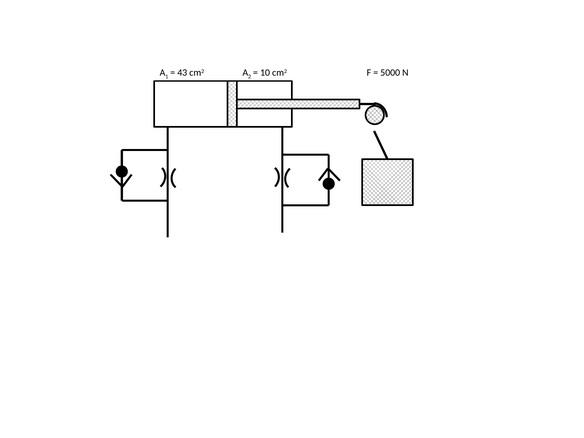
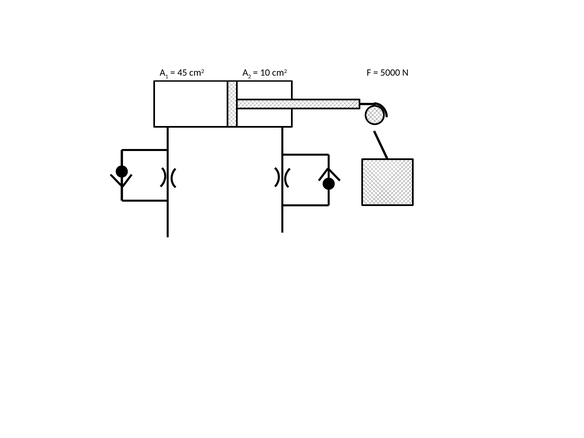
43: 43 -> 45 (182, 73)
